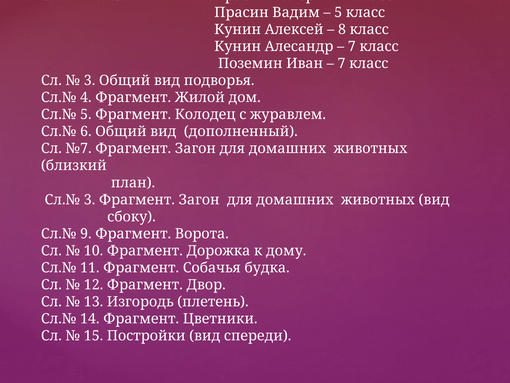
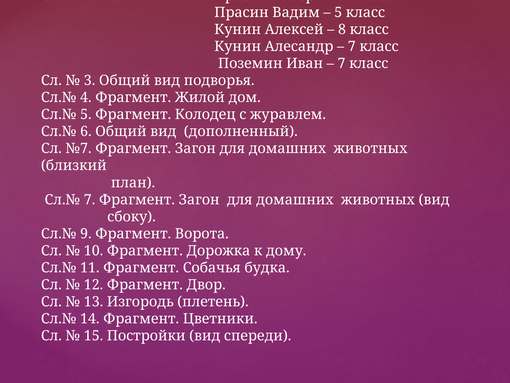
Сл.№ 3: 3 -> 7 (90, 199)
